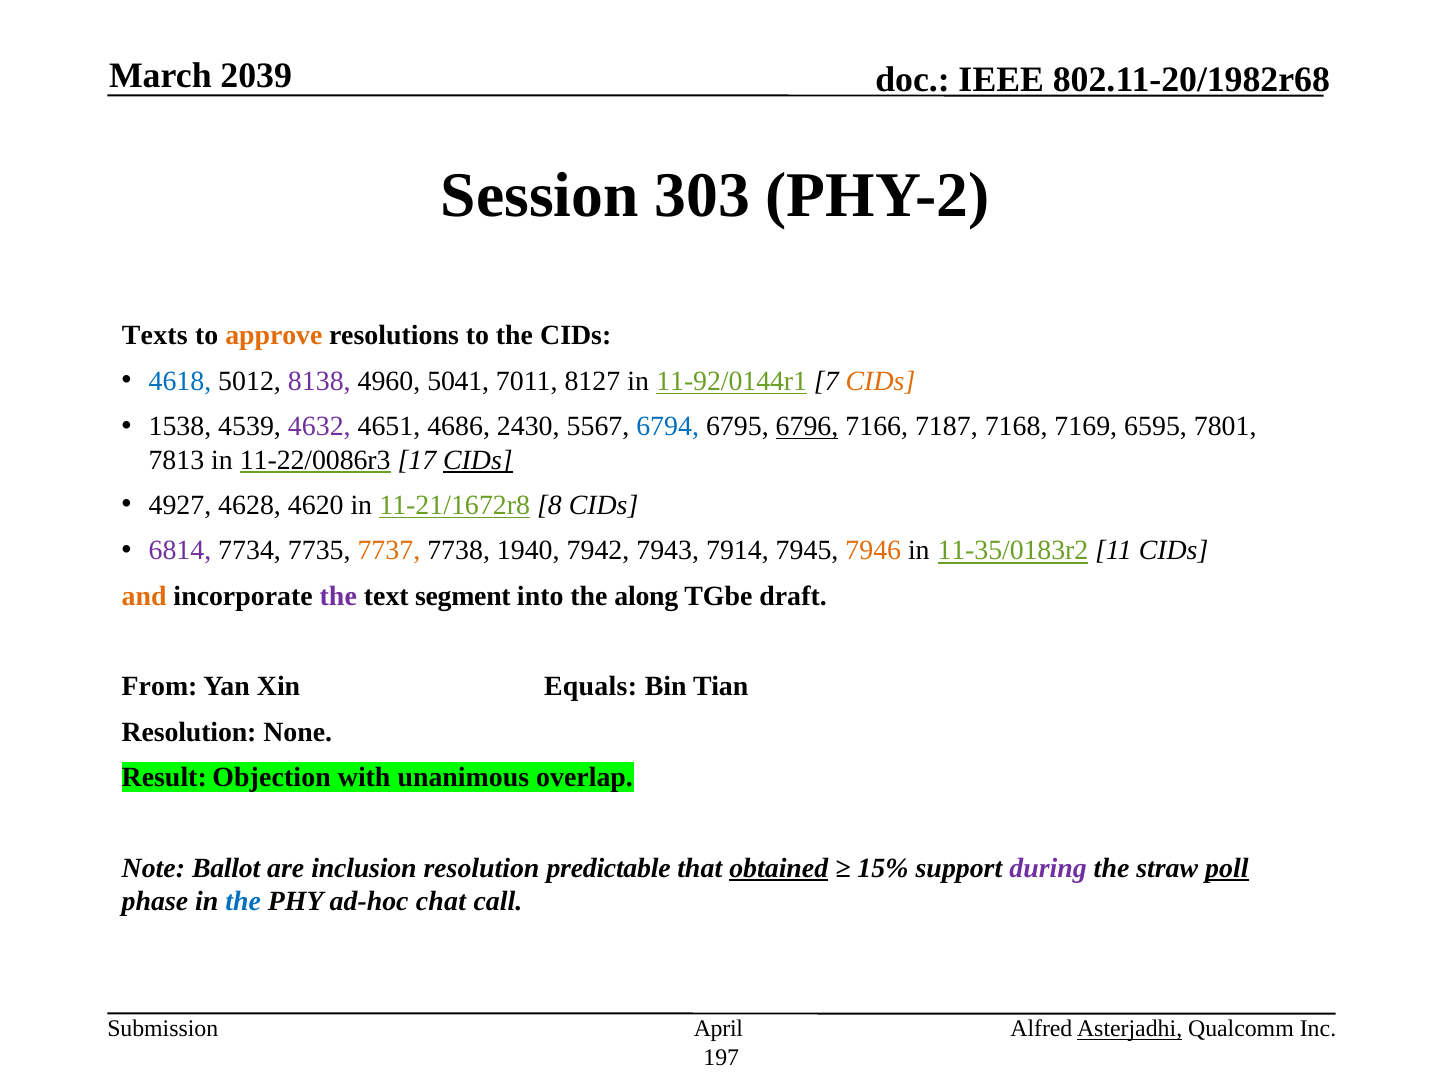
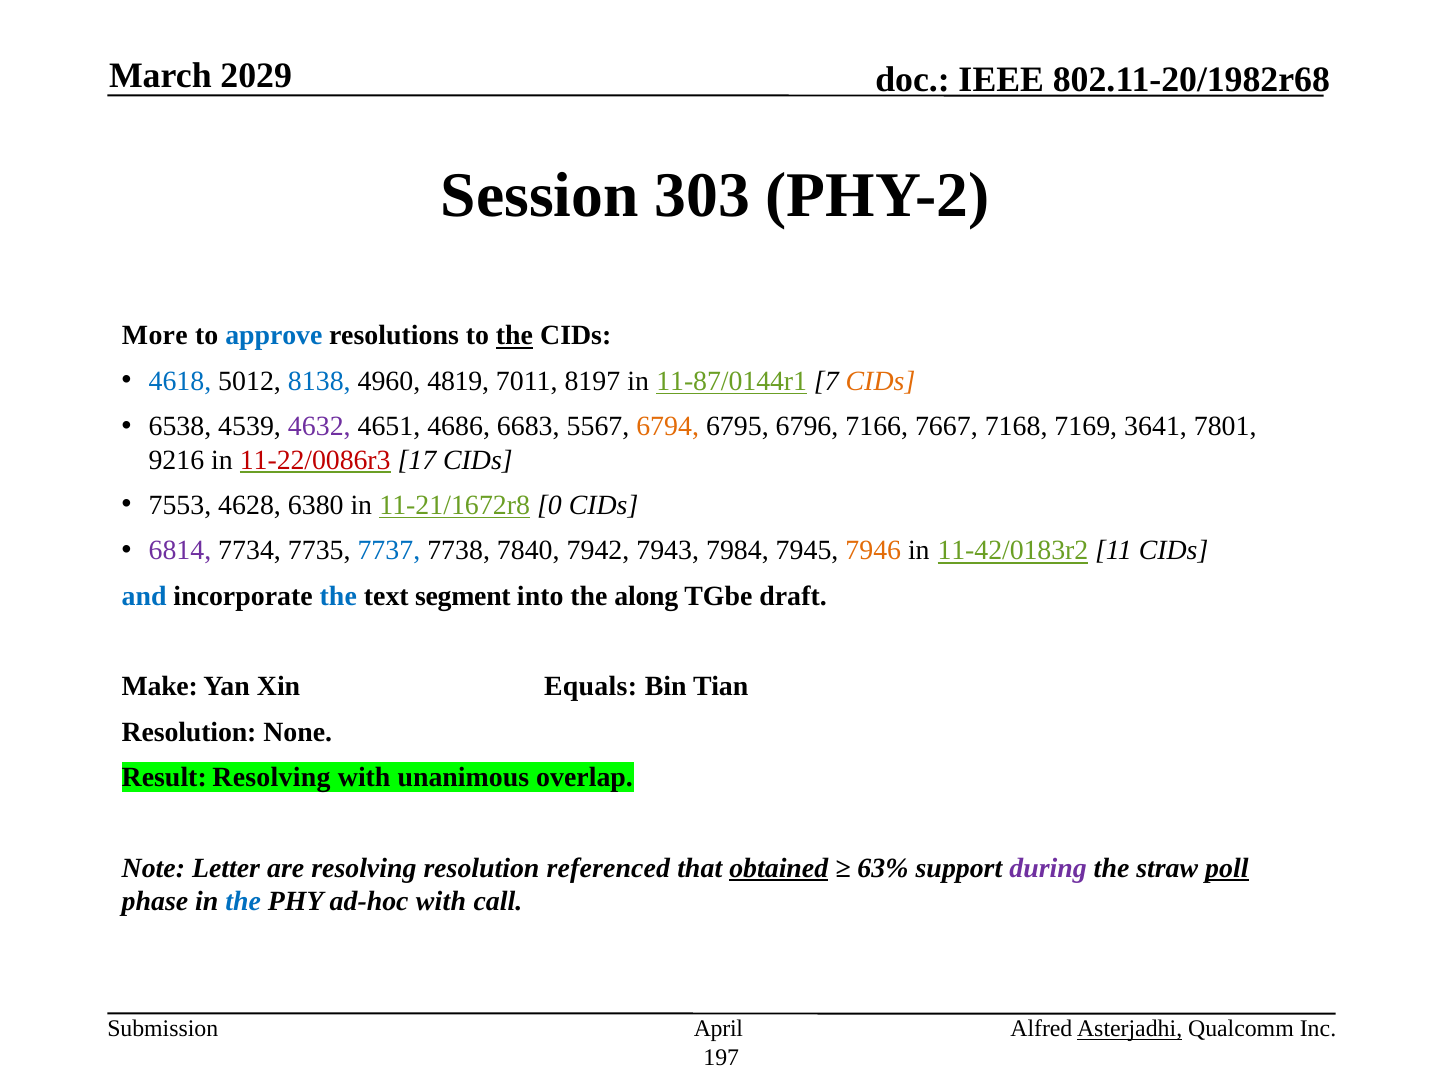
2039: 2039 -> 2029 (256, 76)
Texts: Texts -> More (155, 336)
approve colour: orange -> blue (274, 336)
the underline: none -> present (514, 336)
8138 colour: purple -> blue (319, 381)
5041: 5041 -> 4819 (458, 381)
8127: 8127 -> 8197 (592, 381)
11-92/0144r1: 11-92/0144r1 -> 11-87/0144r1 (732, 381)
1538: 1538 -> 6538 (180, 427)
2430: 2430 -> 6683 (528, 427)
6794 colour: blue -> orange (668, 427)
6796 underline: present -> none (807, 427)
7187: 7187 -> 7667 (946, 427)
6595: 6595 -> 3641 (1156, 427)
7813: 7813 -> 9216 (176, 460)
11-22/0086r3 colour: black -> red (315, 460)
CIDs underline: present -> none (478, 460)
4927: 4927 -> 7553 (180, 505)
4620: 4620 -> 6380 (316, 505)
8: 8 -> 0 (549, 505)
7737 colour: orange -> blue (389, 551)
1940: 1940 -> 7840 (528, 551)
7914: 7914 -> 7984 (737, 551)
11-35/0183r2: 11-35/0183r2 -> 11-42/0183r2 (1013, 551)
and colour: orange -> blue (144, 596)
the colour: purple -> blue (338, 596)
From: From -> Make (160, 687)
Result Objection: Objection -> Resolving (271, 777)
Ballot: Ballot -> Letter (226, 868)
are inclusion: inclusion -> resolving (364, 868)
predictable: predictable -> referenced (608, 868)
15%: 15% -> 63% (883, 868)
ad-hoc chat: chat -> with (441, 902)
